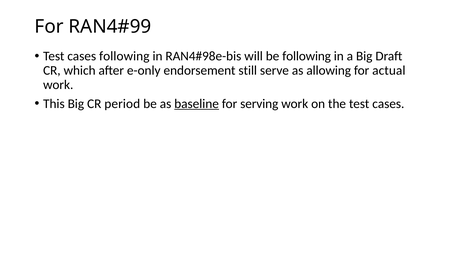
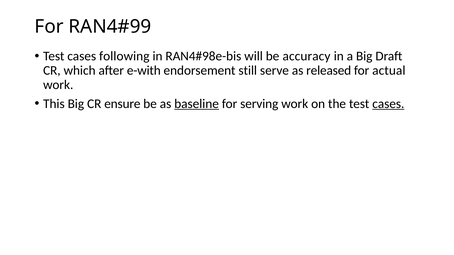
be following: following -> accuracy (306, 56)
e-only: e-only -> e-with (144, 71)
allowing: allowing -> released (329, 71)
period: period -> ensure (122, 104)
cases underline: none -> present (388, 104)
